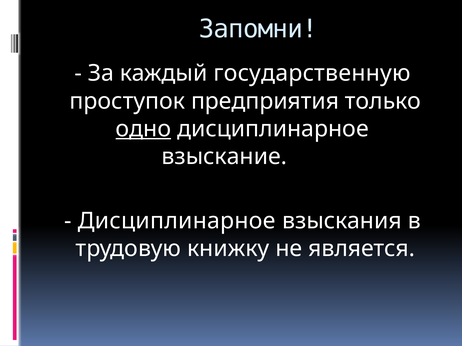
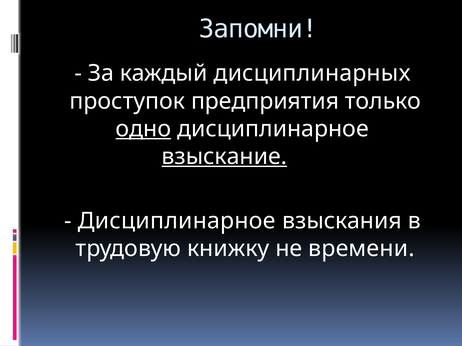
государственную: государственную -> дисциплинарных (312, 73)
взыскание underline: none -> present (224, 157)
является: является -> времени (361, 249)
